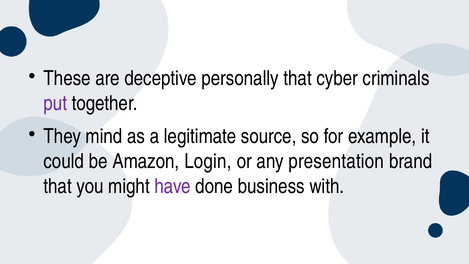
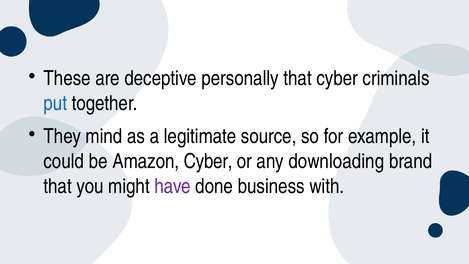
put colour: purple -> blue (55, 103)
Amazon Login: Login -> Cyber (208, 161)
presentation: presentation -> downloading (336, 161)
